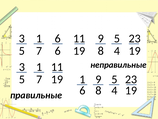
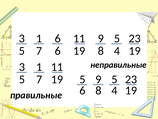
19 1: 1 -> 5 (82, 79)
